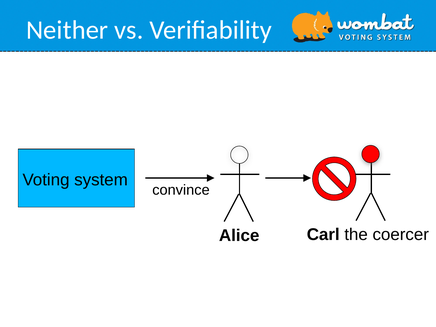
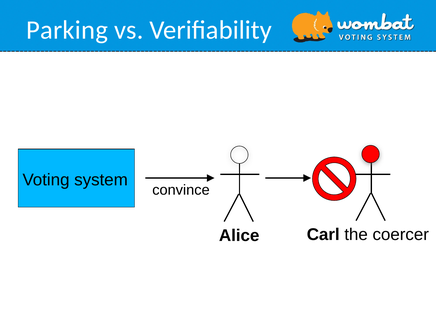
Neither: Neither -> Parking (67, 30)
